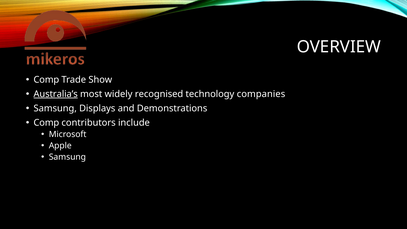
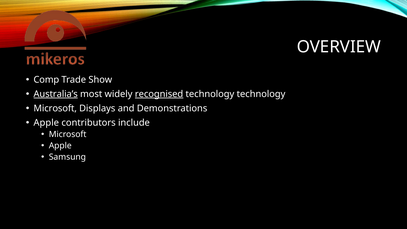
recognised underline: none -> present (159, 94)
technology companies: companies -> technology (261, 94)
Samsung: Samsung -> Microsoft (55, 108)
Comp: Comp -> Apple (46, 123)
